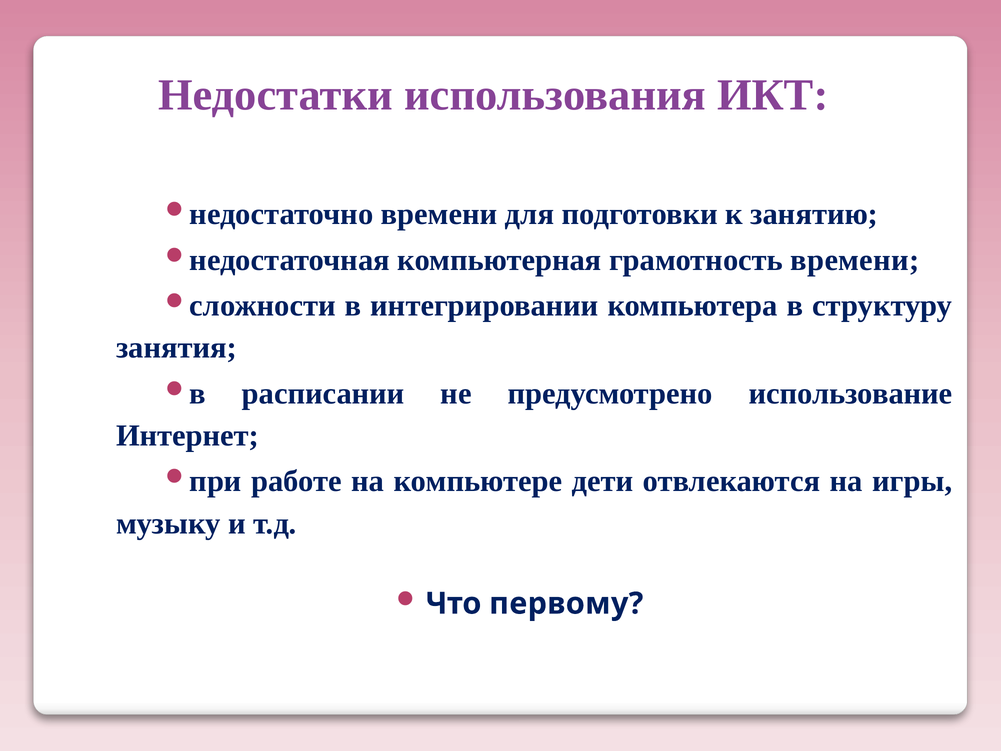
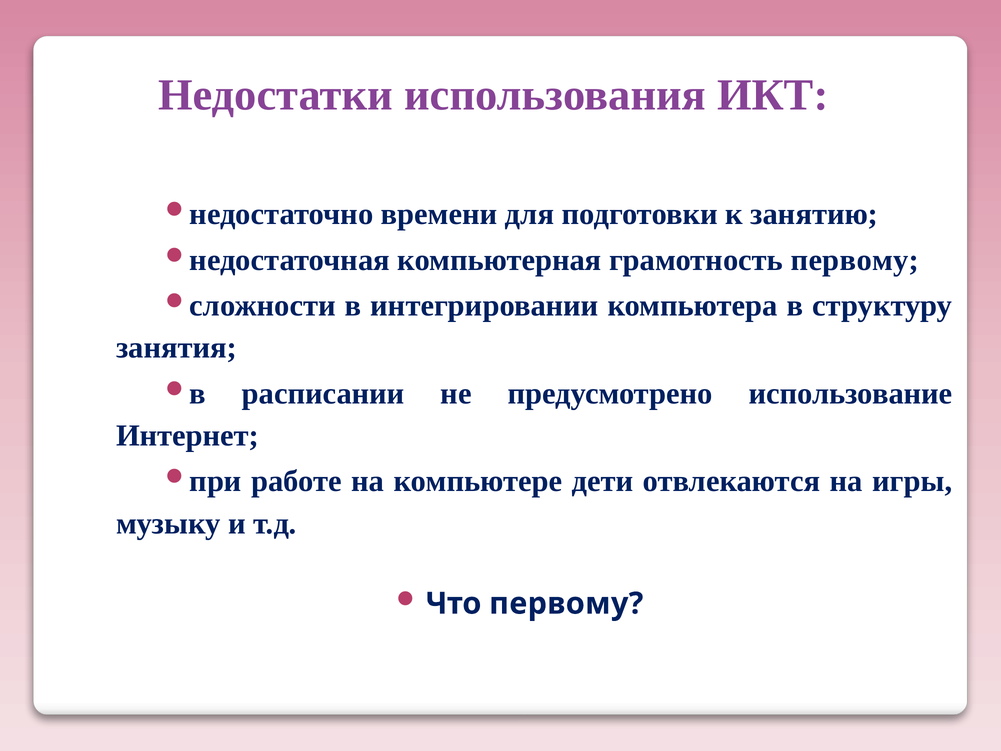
грамотность времени: времени -> первому (855, 260)
